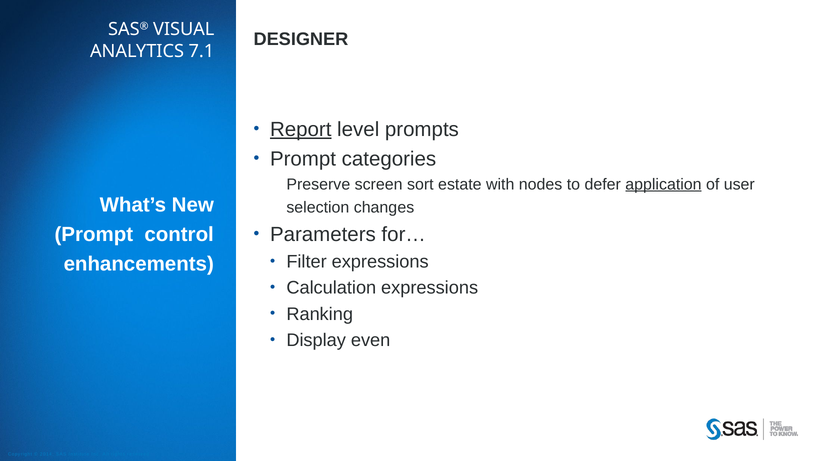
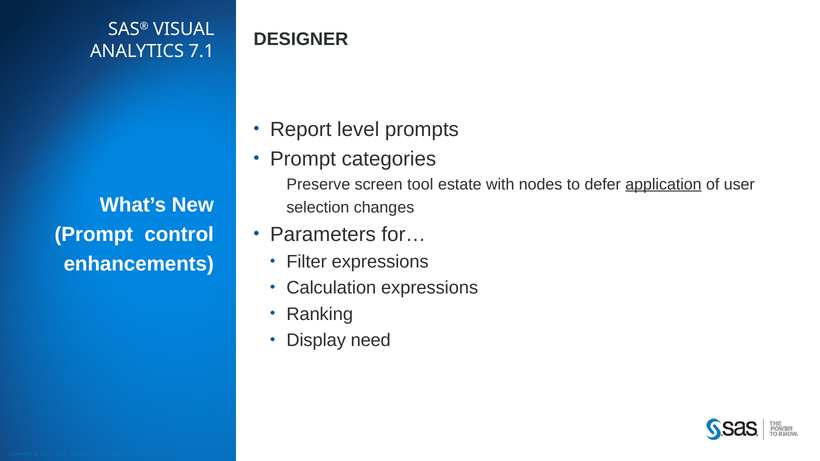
Report underline: present -> none (301, 130)
sort: sort -> tool (420, 184)
even: even -> need (371, 341)
